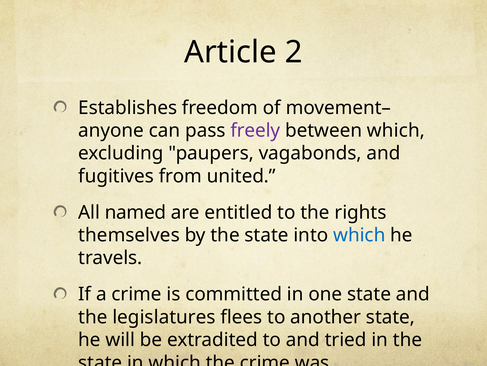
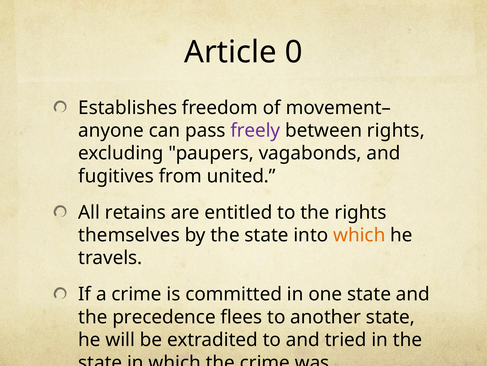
2: 2 -> 0 (294, 52)
between which: which -> rights (396, 130)
named: named -> retains (135, 212)
which colour: blue -> orange (359, 235)
legislatures: legislatures -> precedence (164, 317)
